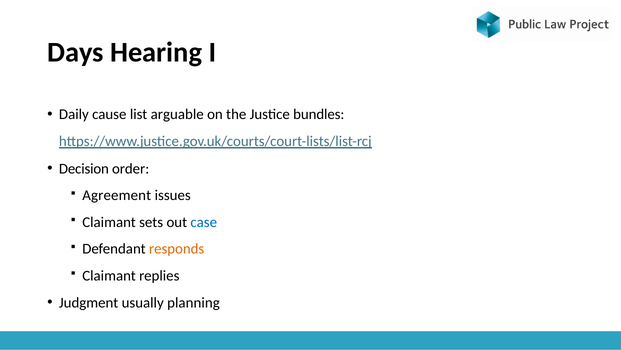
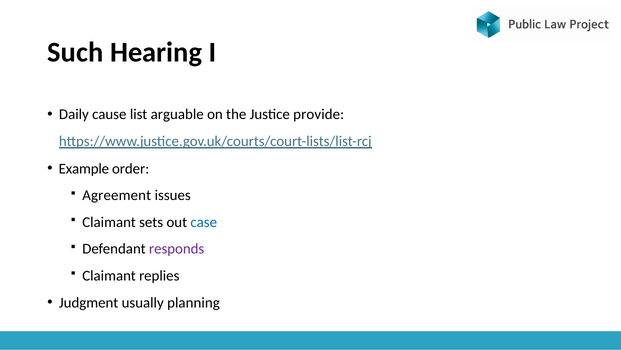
Days: Days -> Such (75, 52)
bundles: bundles -> provide (319, 114)
Decision: Decision -> Example (84, 168)
responds colour: orange -> purple (177, 249)
